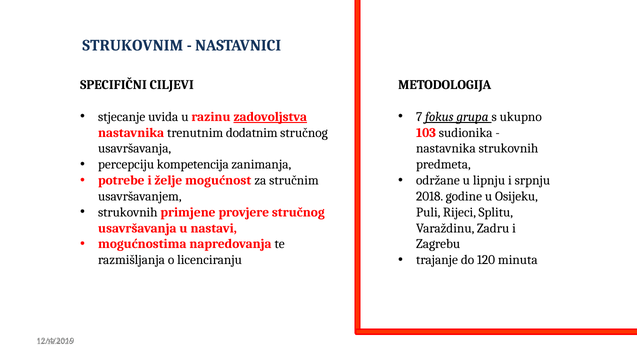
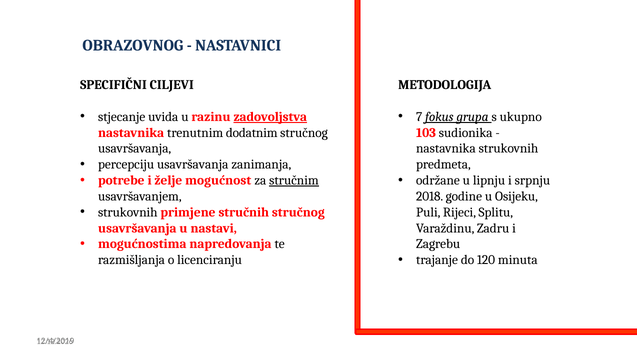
STRUKOVNIM: STRUKOVNIM -> OBRAZOVNOG (133, 45)
percepciju kompetencija: kompetencija -> usavršavanja (193, 165)
stručnim underline: none -> present (294, 181)
provjere: provjere -> stručnih (244, 212)
